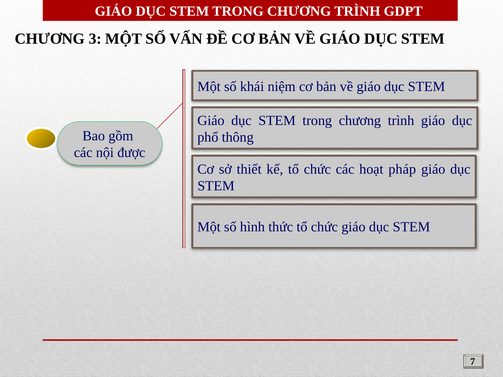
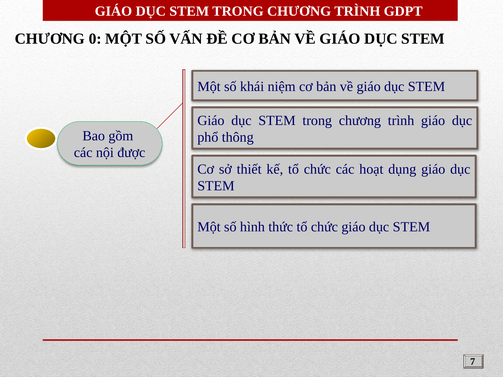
3: 3 -> 0 (95, 39)
pháp: pháp -> dụng (402, 169)
